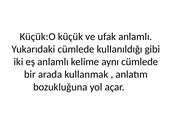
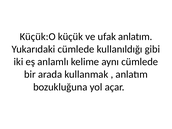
ufak anlamlı: anlamlı -> anlatım (135, 37)
